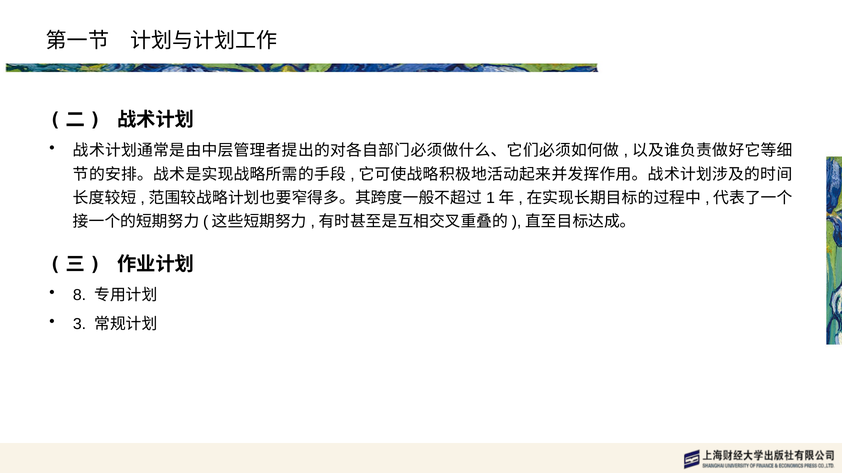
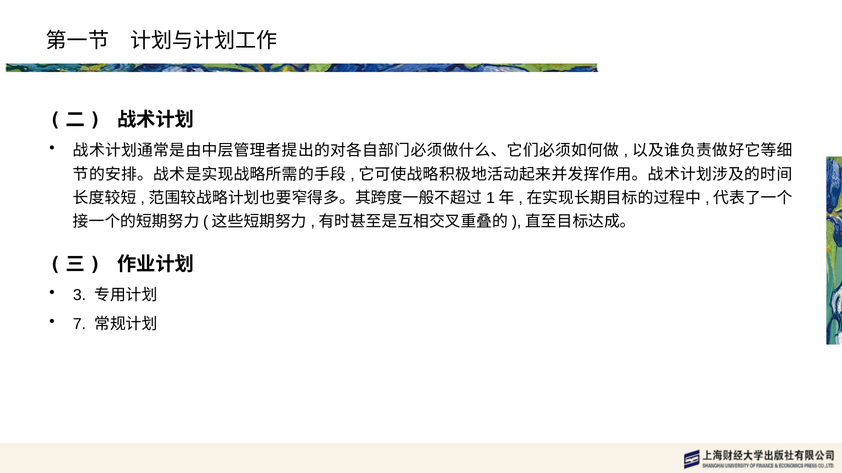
8: 8 -> 3 (80, 296)
3: 3 -> 7 (80, 325)
